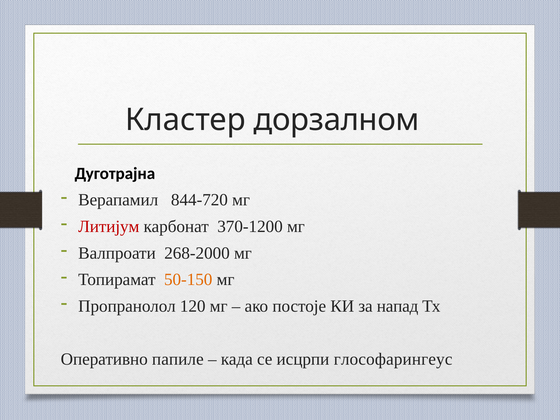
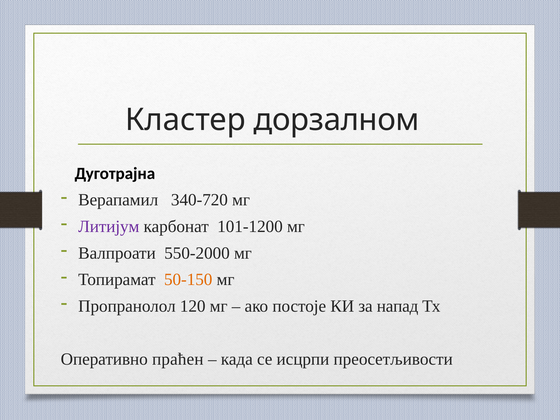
844-720: 844-720 -> 340-720 (199, 200)
Литијум colour: red -> purple (109, 227)
370-1200: 370-1200 -> 101-1200 (250, 227)
268-2000: 268-2000 -> 550-2000 (197, 253)
папиле: папиле -> праћен (178, 359)
глософарингеус: глософарингеус -> преосетљивости (393, 359)
